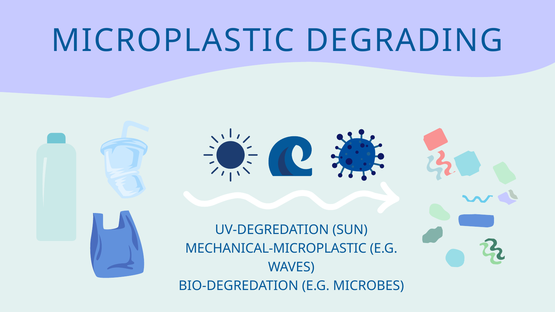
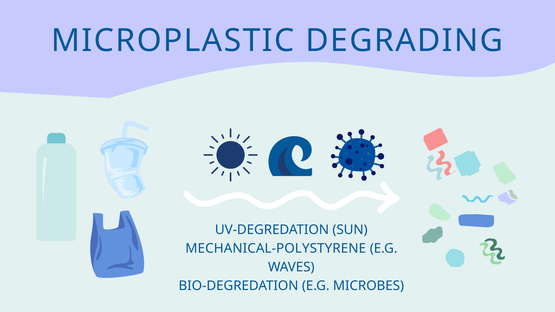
MECHANICAL-MICROPLASTIC: MECHANICAL-MICROPLASTIC -> MECHANICAL-POLYSTYRENE (276, 249)
